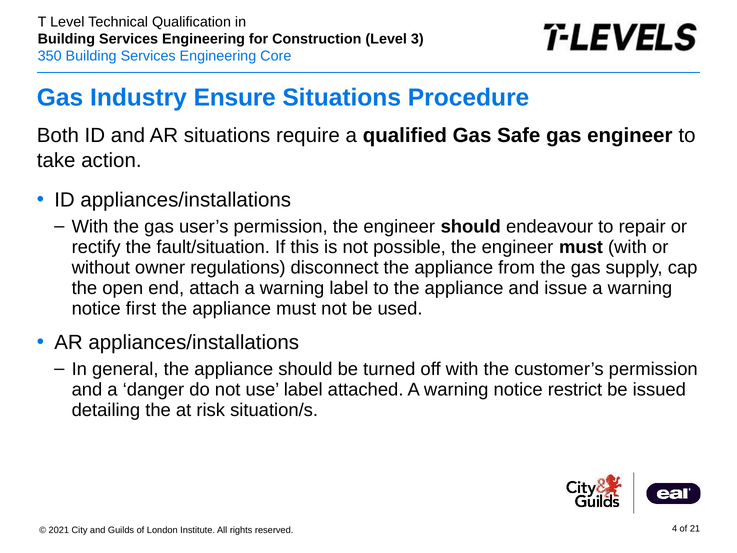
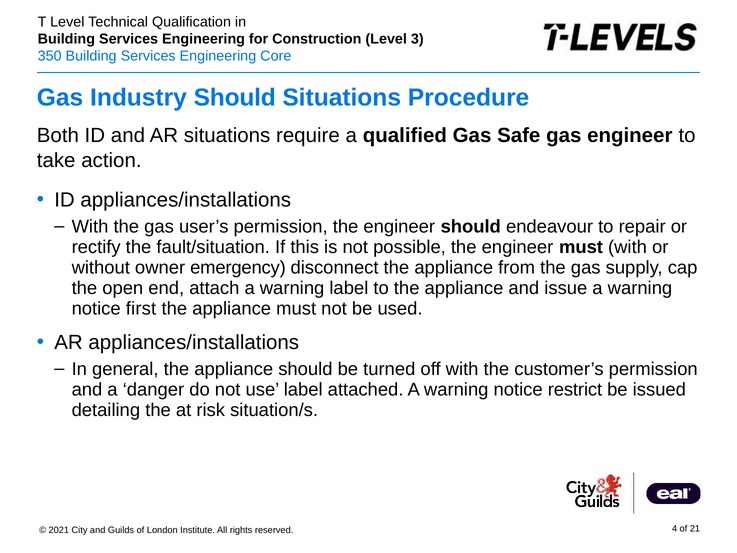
Industry Ensure: Ensure -> Should (235, 98)
regulations: regulations -> emergency (238, 268)
